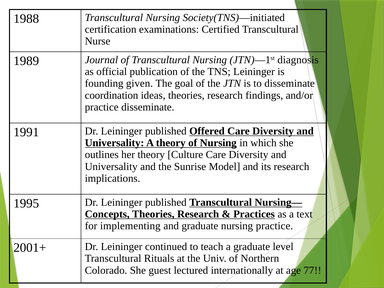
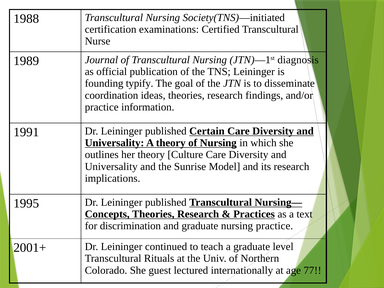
given: given -> typify (140, 83)
practice disseminate: disseminate -> information (148, 107)
Offered: Offered -> Certain (207, 131)
implementing: implementing -> discrimination (130, 226)
